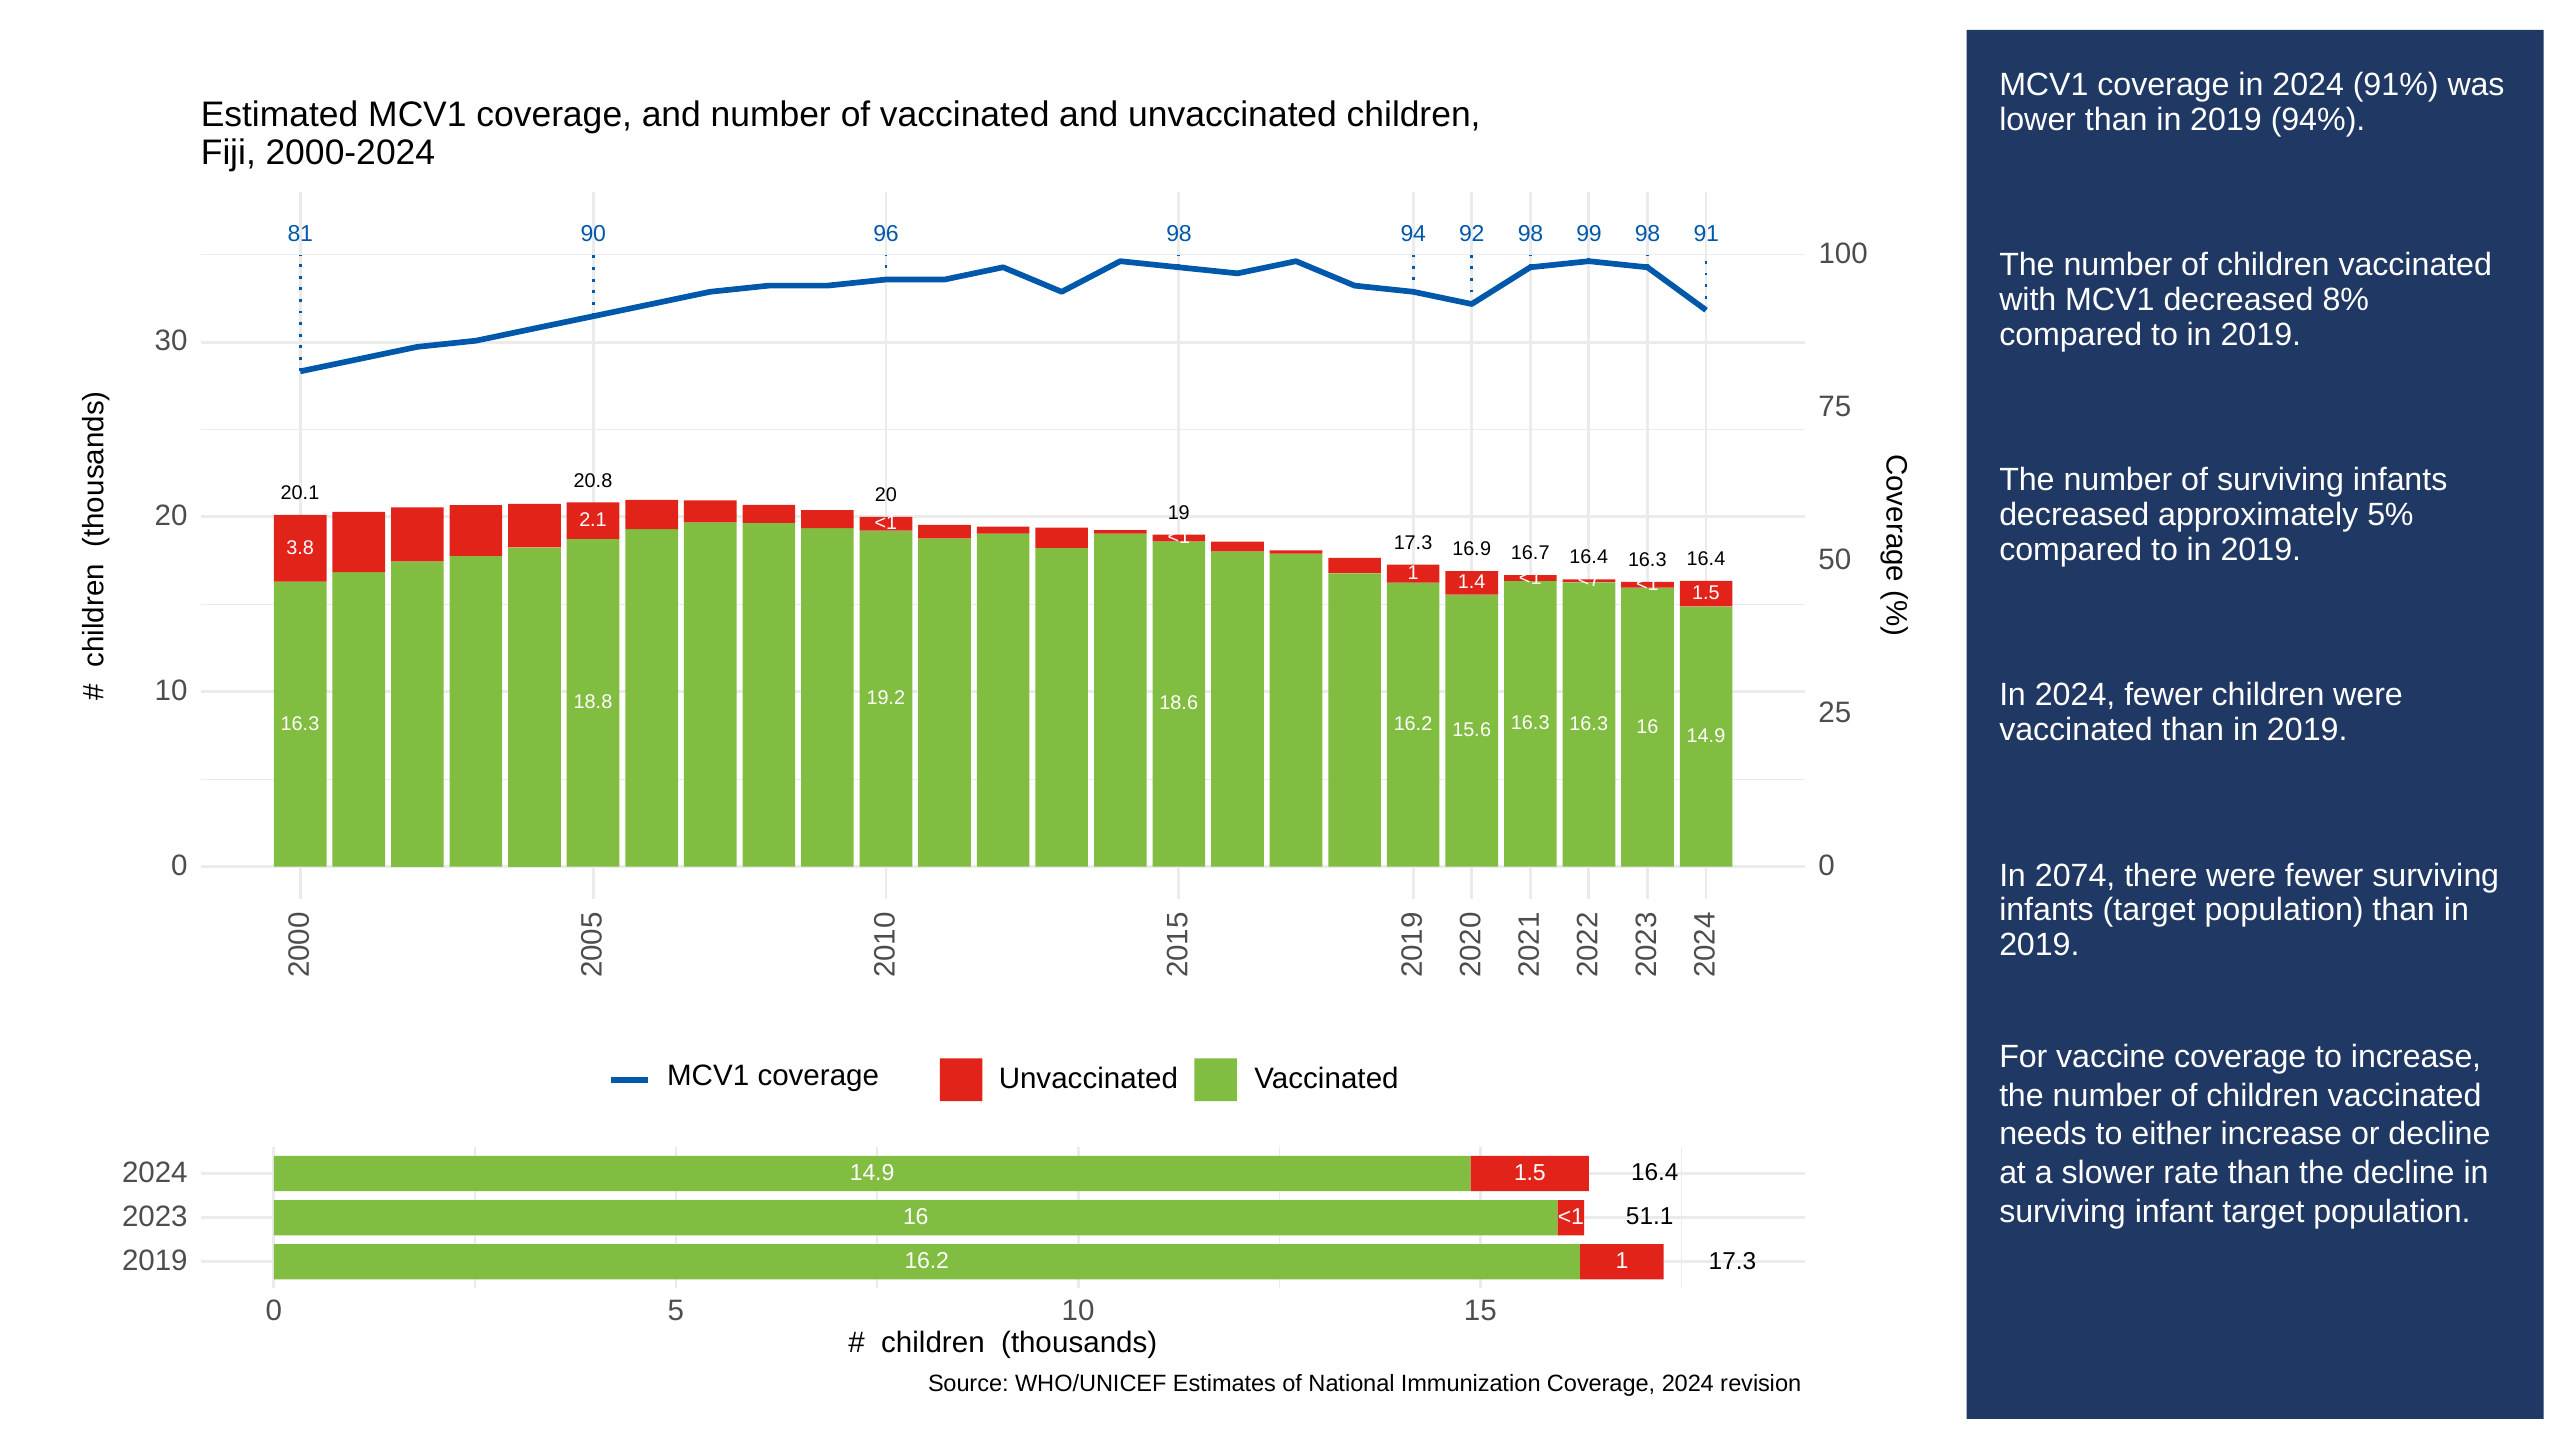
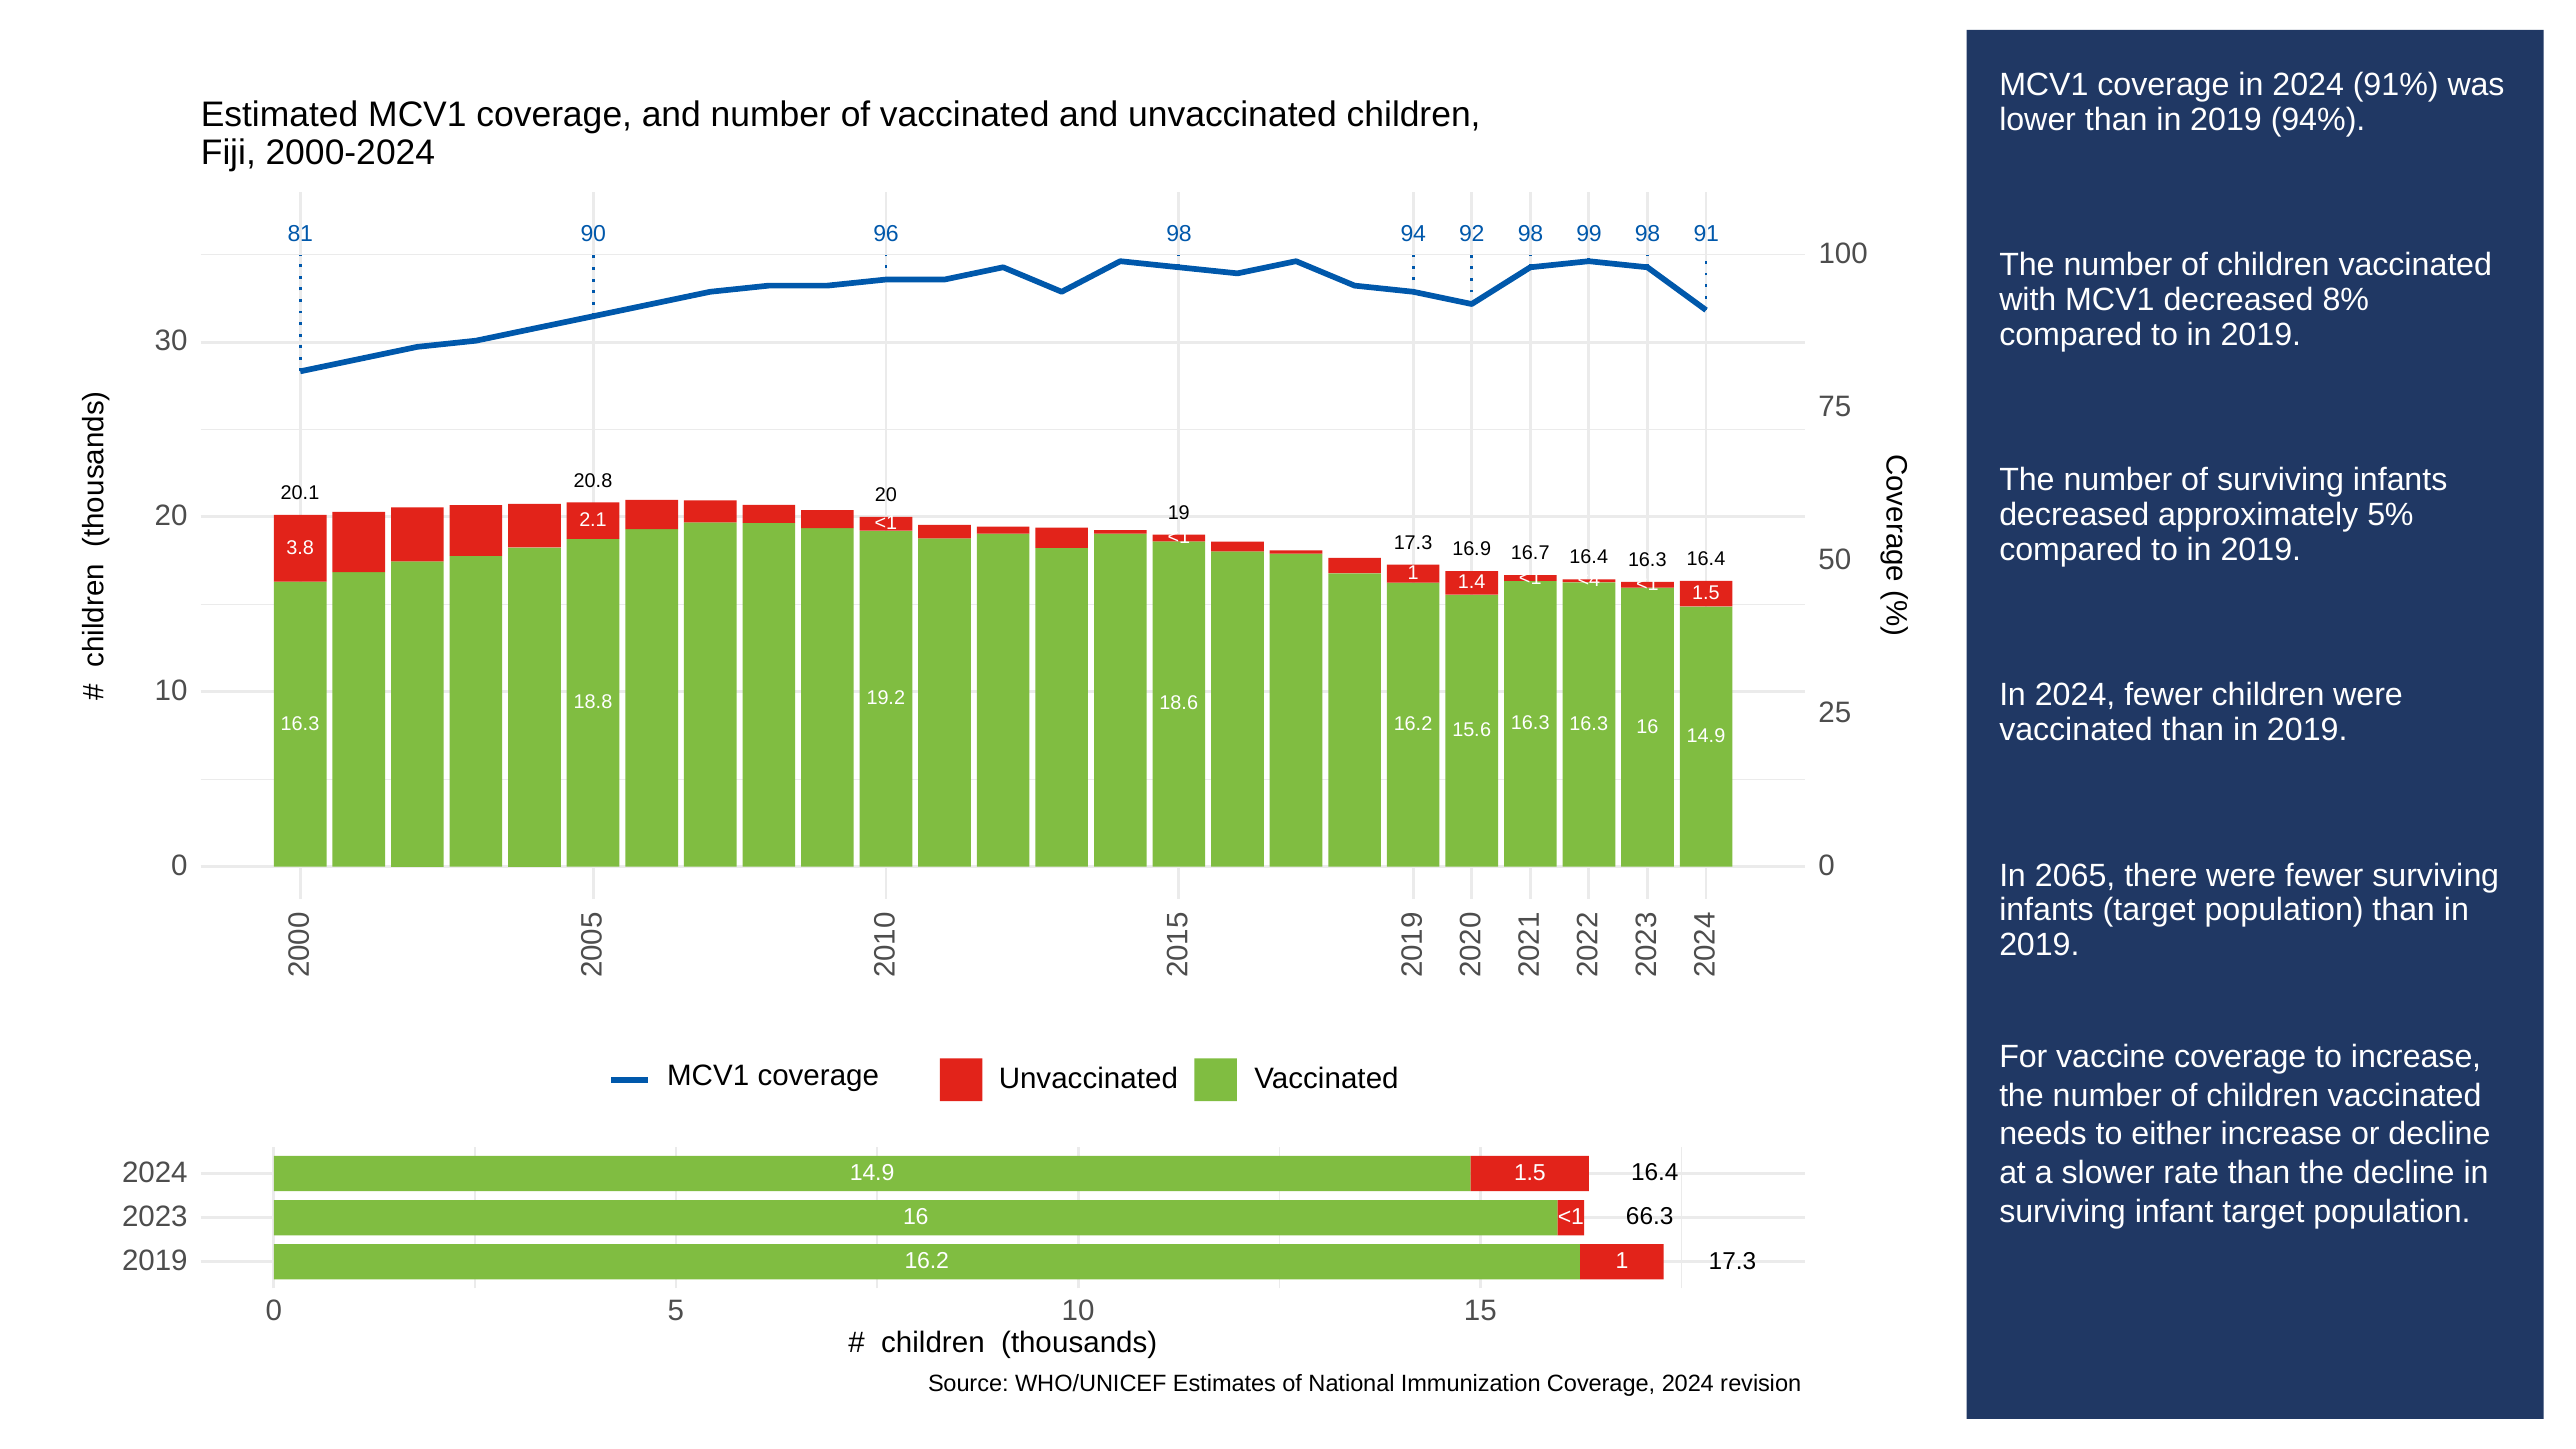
<7: <7 -> <4 (1589, 580)
2074: 2074 -> 2065 (2075, 876)
51.1: 51.1 -> 66.3 (1650, 1217)
